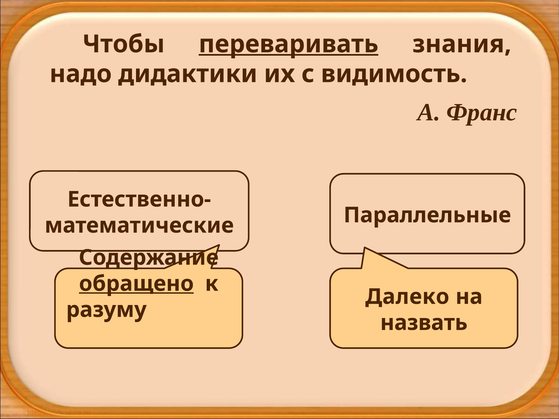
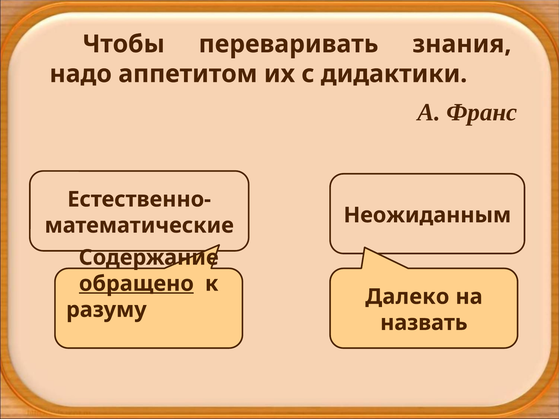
переваривать underline: present -> none (289, 44)
дидактики: дидактики -> аппетитом (188, 74)
видимость: видимость -> дидактики (394, 74)
Параллельные: Параллельные -> Неожиданным (427, 215)
